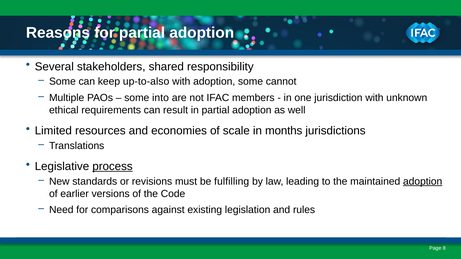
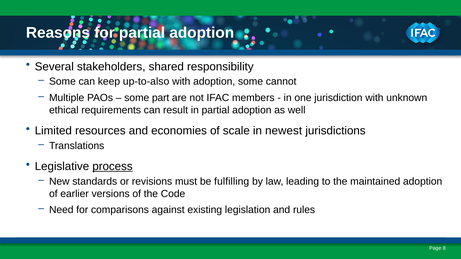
into: into -> part (161, 98)
months: months -> newest (284, 131)
adoption underline: present -> none (423, 182)
